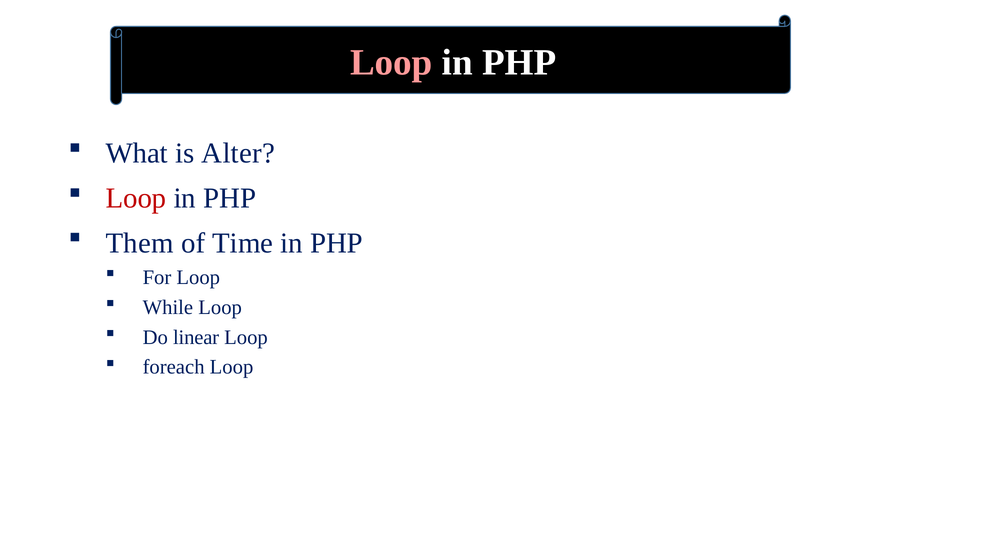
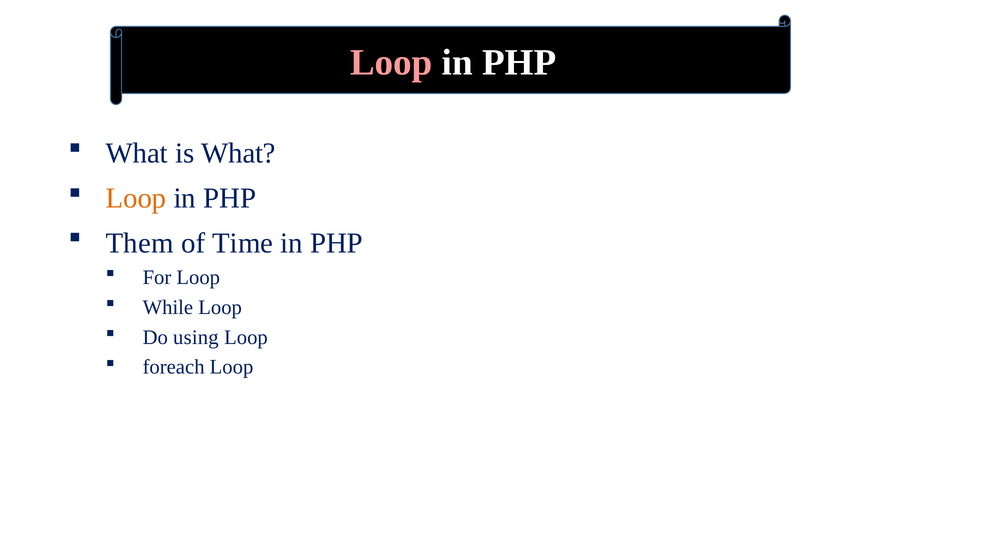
is Alter: Alter -> What (238, 153)
Loop colour: red -> orange (136, 198)
linear: linear -> using (196, 338)
